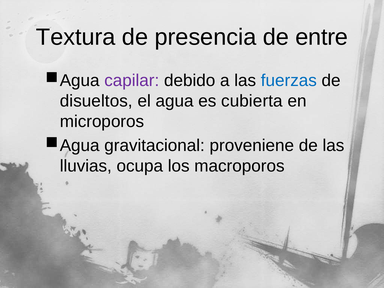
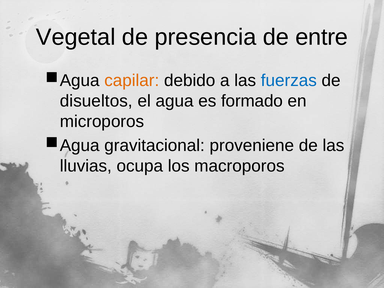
Textura: Textura -> Vegetal (76, 37)
capilar colour: purple -> orange (132, 81)
cubierta: cubierta -> formado (252, 101)
